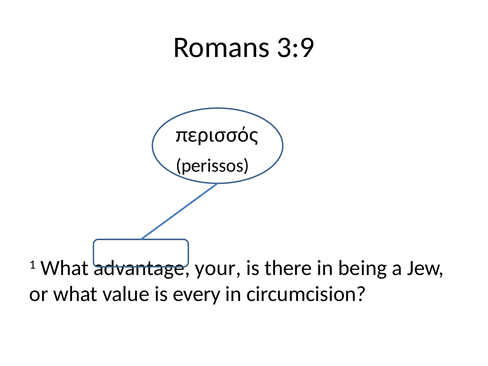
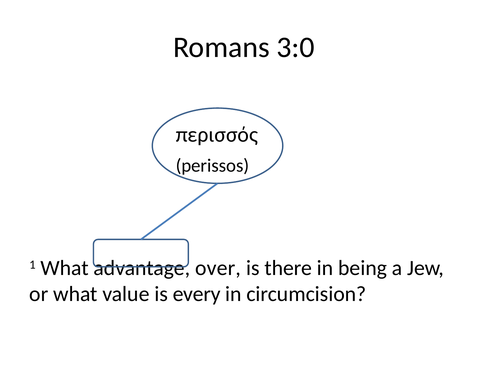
3:9: 3:9 -> 3:0 (296, 47)
your: your -> over (218, 268)
